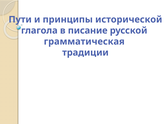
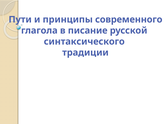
исторической: исторической -> современного (129, 20)
грамматическая: грамматическая -> синтаксического (84, 42)
